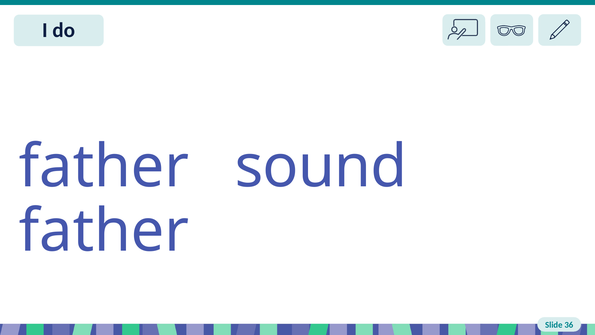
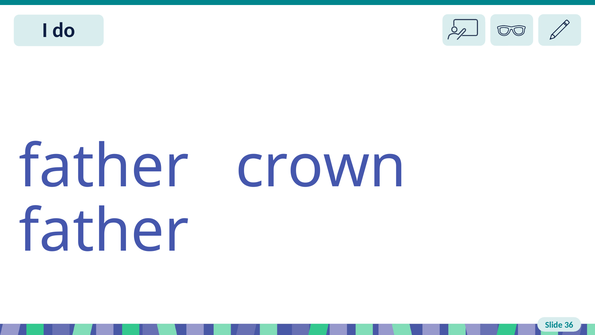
sound: sound -> crown (321, 167)
